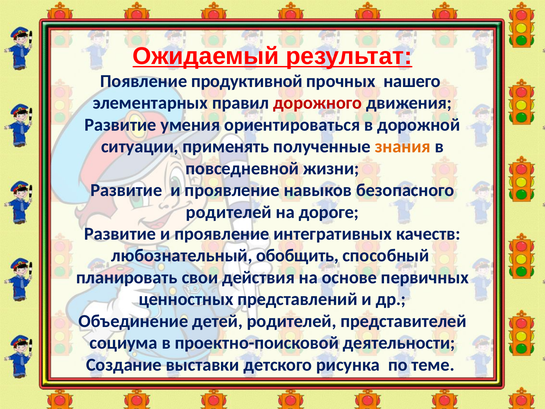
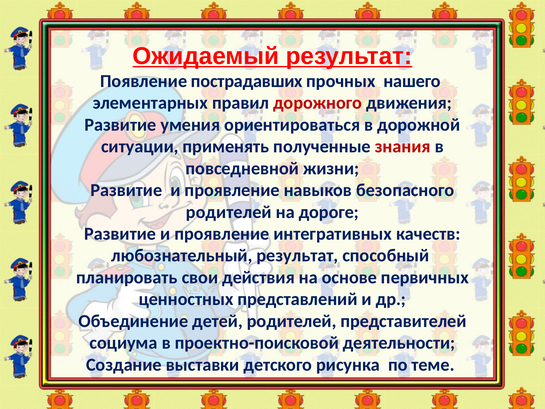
продуктивной: продуктивной -> пострадавших (247, 81)
знания colour: orange -> red (403, 146)
любознательный обобщить: обобщить -> результат (297, 255)
